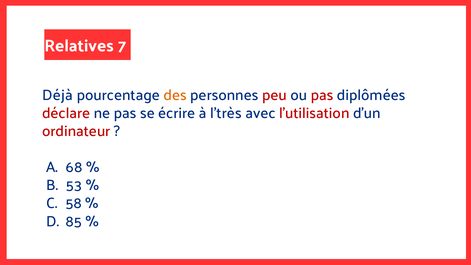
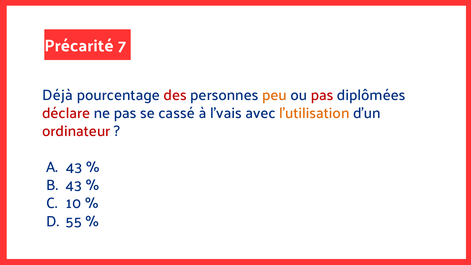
Relatives: Relatives -> Précarité (79, 46)
des colour: orange -> red (175, 95)
peu colour: red -> orange (274, 95)
écrire: écrire -> cassé (177, 113)
l’très: l’très -> l’vais (226, 113)
l’utilisation colour: red -> orange (314, 113)
68: 68 -> 43 (74, 167)
53: 53 -> 43 (74, 185)
58: 58 -> 10 (74, 203)
85: 85 -> 55 (74, 221)
